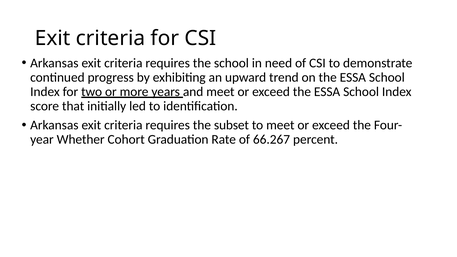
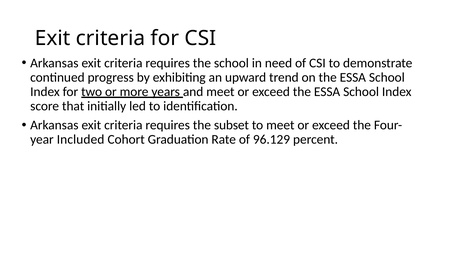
Whether: Whether -> Included (81, 140)
66.267: 66.267 -> 96.129 (272, 140)
